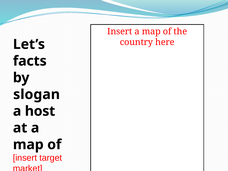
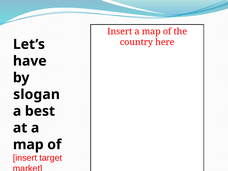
facts: facts -> have (30, 61)
host: host -> best (40, 111)
